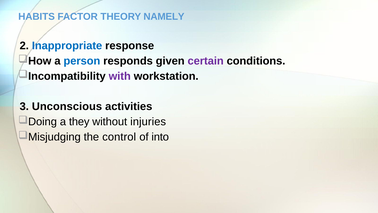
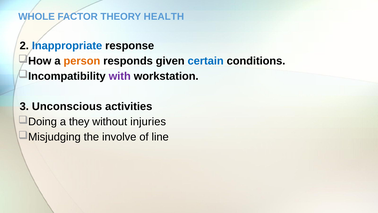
HABITS: HABITS -> WHOLE (37, 17)
NAMELY: NAMELY -> HEALTH (164, 17)
person colour: blue -> orange (82, 61)
certain colour: purple -> blue (206, 61)
control: control -> involve (119, 137)
into: into -> line (160, 137)
